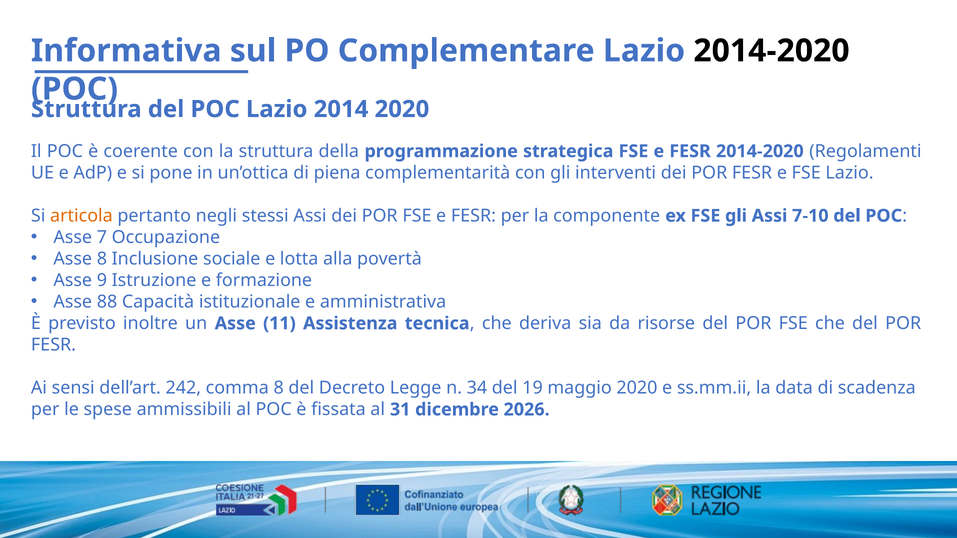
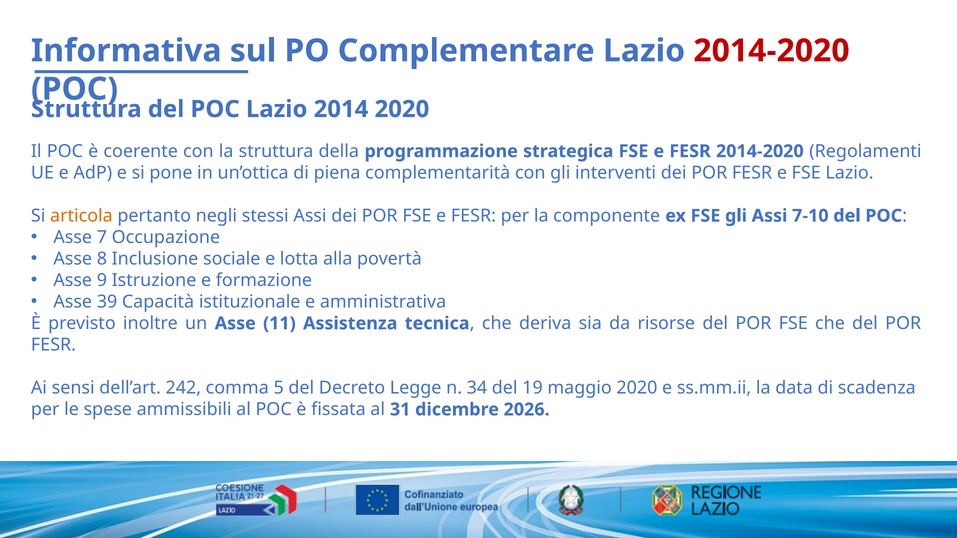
2014-2020 colour: black -> red (771, 51)
88: 88 -> 39 (107, 302)
comma 8: 8 -> 5 (279, 388)
